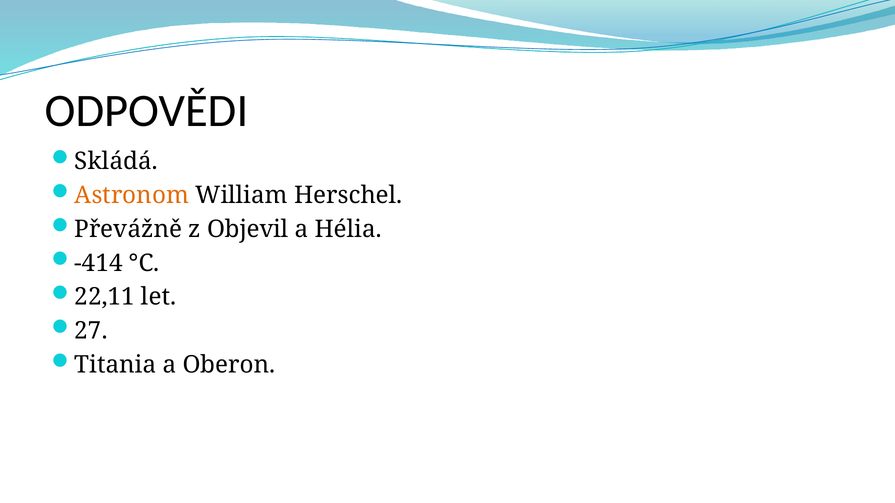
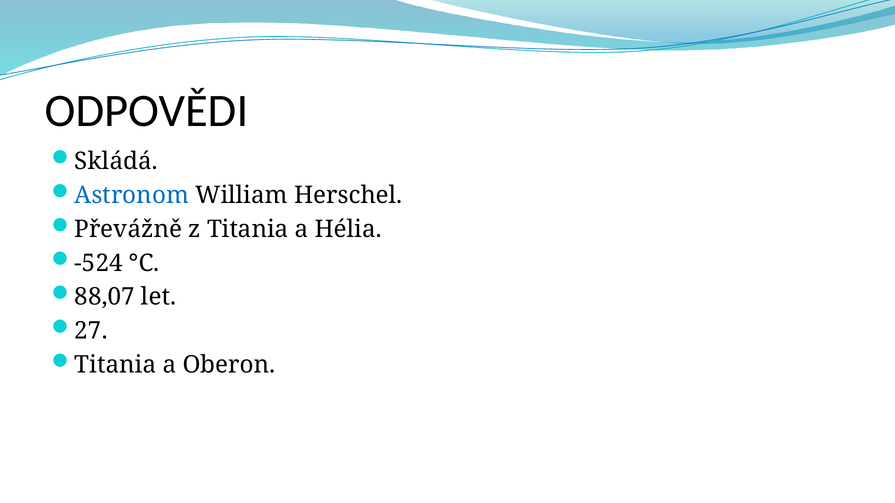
Astronom colour: orange -> blue (132, 196)
z Objevil: Objevil -> Titania (248, 229)
-414: -414 -> -524 (99, 263)
22,11: 22,11 -> 88,07 (105, 297)
